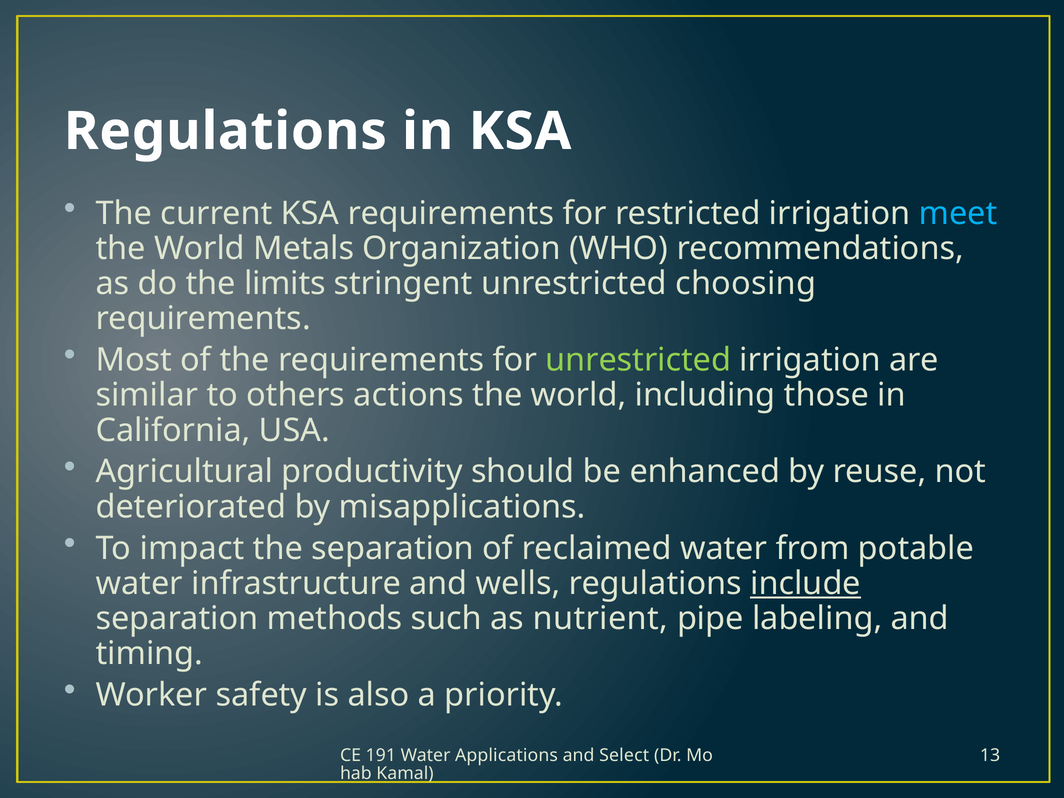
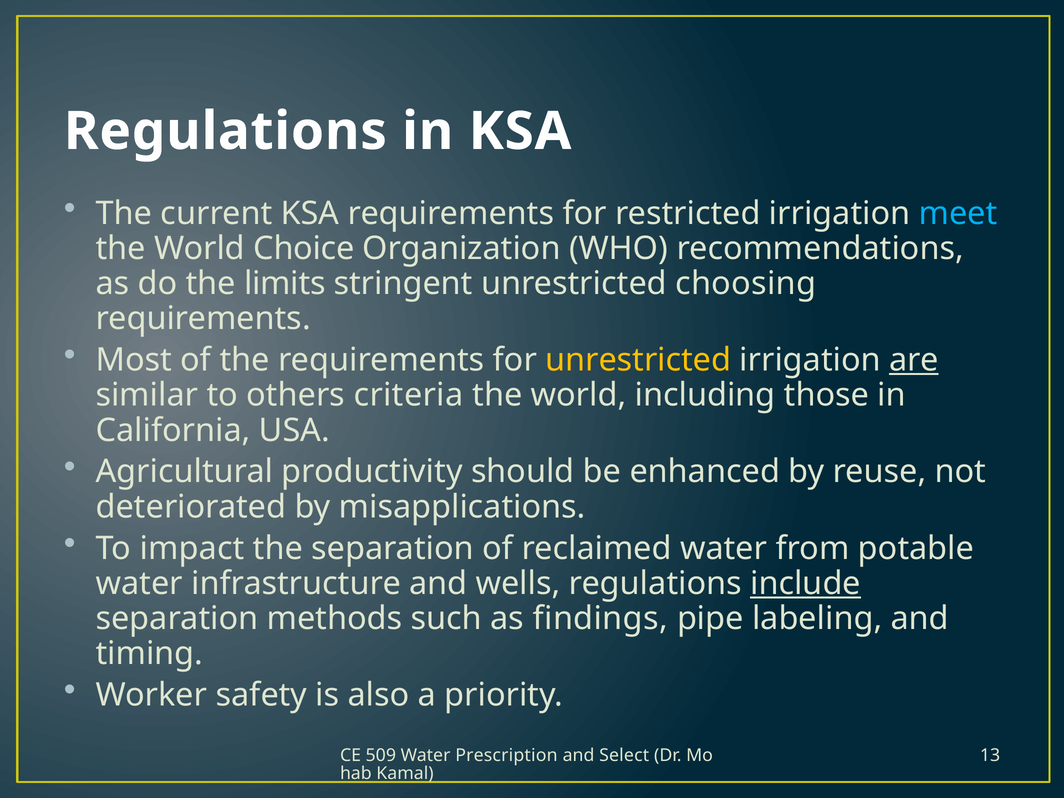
Metals: Metals -> Choice (304, 248)
unrestricted colour: light green -> yellow (638, 360)
are underline: none -> present (914, 360)
actions: actions -> criteria (409, 395)
nutrient: nutrient -> findings (600, 619)
191: 191 -> 509 (381, 755)
Applications: Applications -> Prescription (506, 755)
